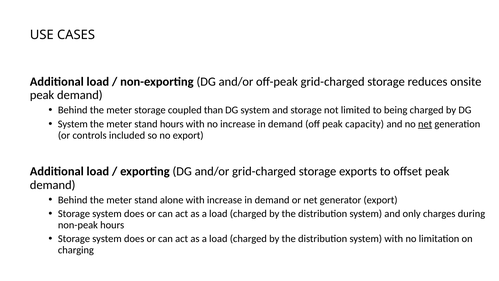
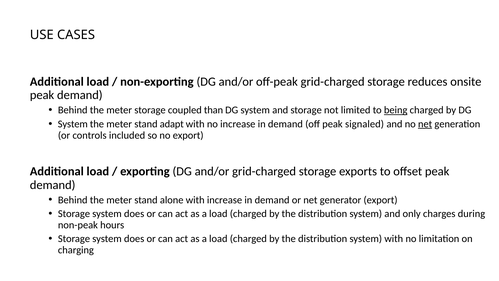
being underline: none -> present (396, 110)
stand hours: hours -> adapt (172, 124)
capacity: capacity -> signaled (365, 124)
